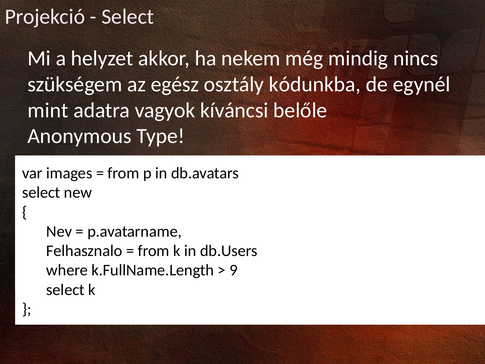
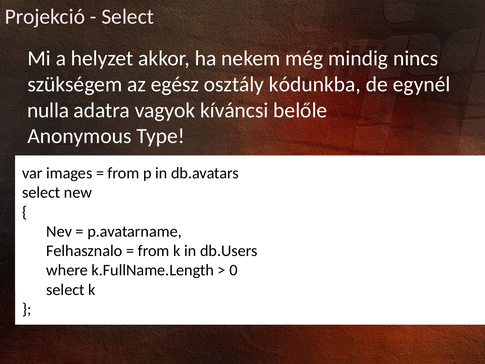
mint: mint -> nulla (48, 110)
9: 9 -> 0 (233, 270)
